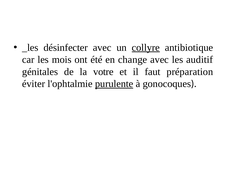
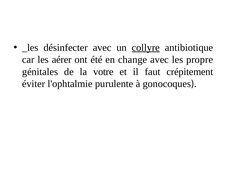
mois: mois -> aérer (62, 60)
auditif: auditif -> propre (200, 60)
préparation: préparation -> crépitement (190, 72)
purulente underline: present -> none (114, 84)
